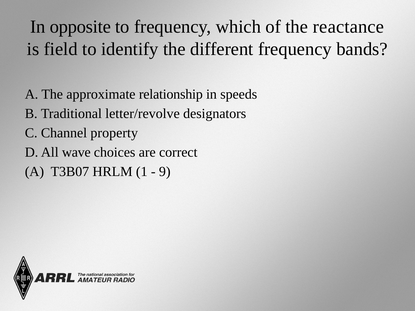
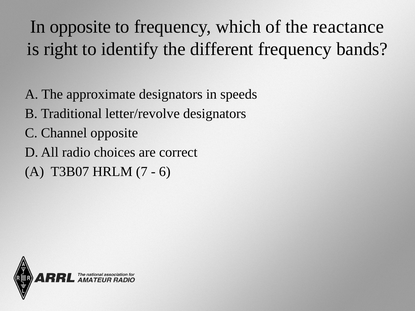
field: field -> right (61, 49)
approximate relationship: relationship -> designators (171, 94)
Channel property: property -> opposite (114, 133)
wave: wave -> radio (76, 152)
1: 1 -> 7 (142, 172)
9: 9 -> 6 (165, 172)
